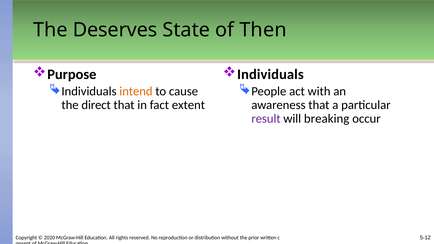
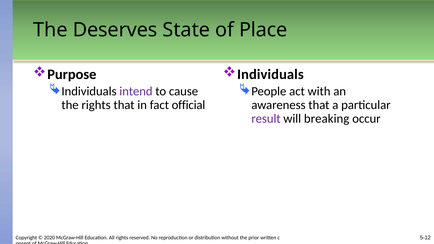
Then: Then -> Place (263, 30)
intend colour: orange -> purple (136, 91)
the direct: direct -> rights (96, 105)
extent: extent -> official (188, 105)
